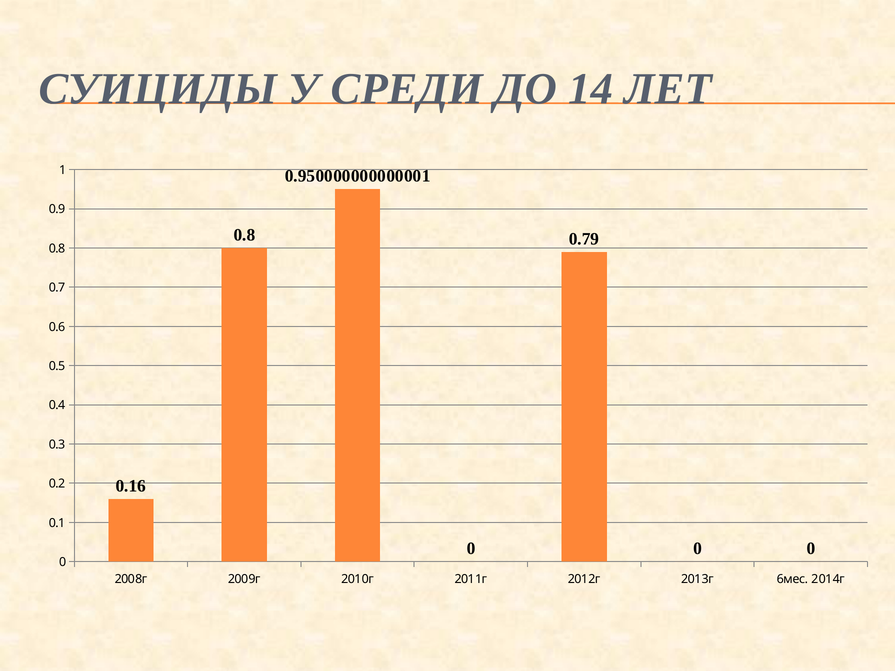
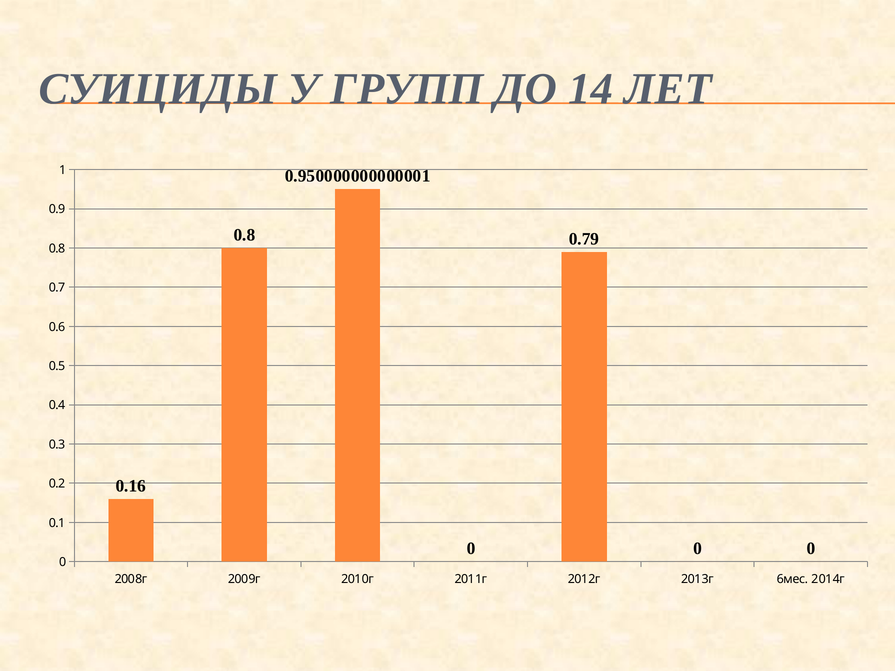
СРЕДИ: СРЕДИ -> ГРУПП (407, 89)
